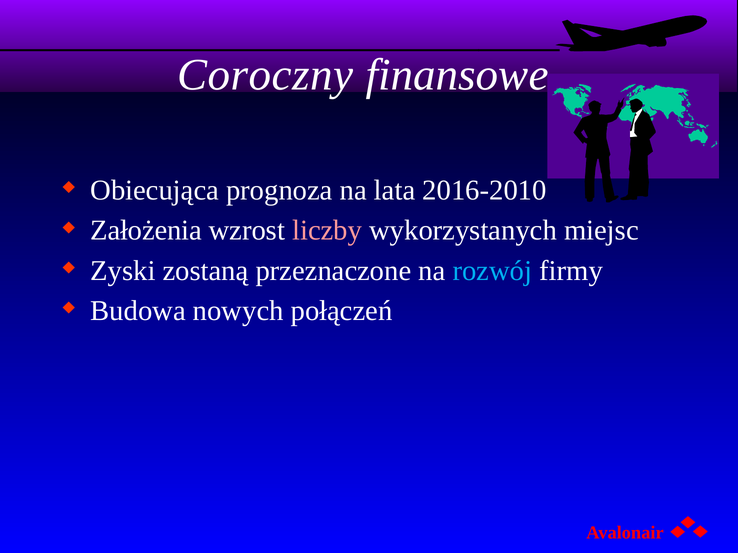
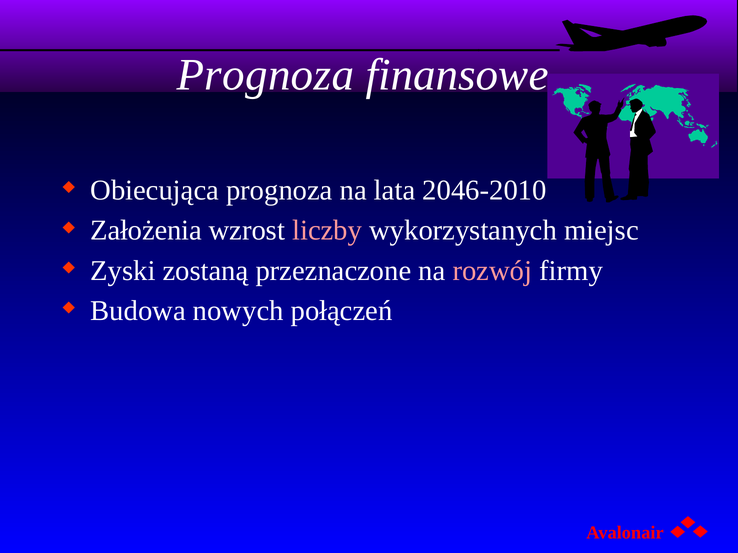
Coroczny: Coroczny -> Prognoza (265, 75)
2016-2010: 2016-2010 -> 2046-2010 (484, 190)
rozwój colour: light blue -> pink (492, 271)
